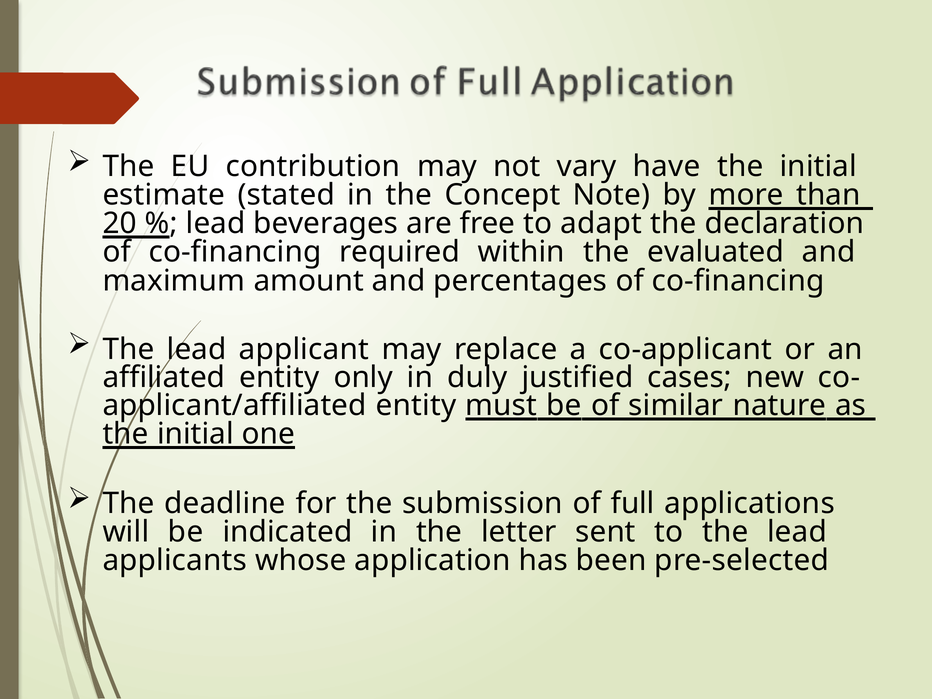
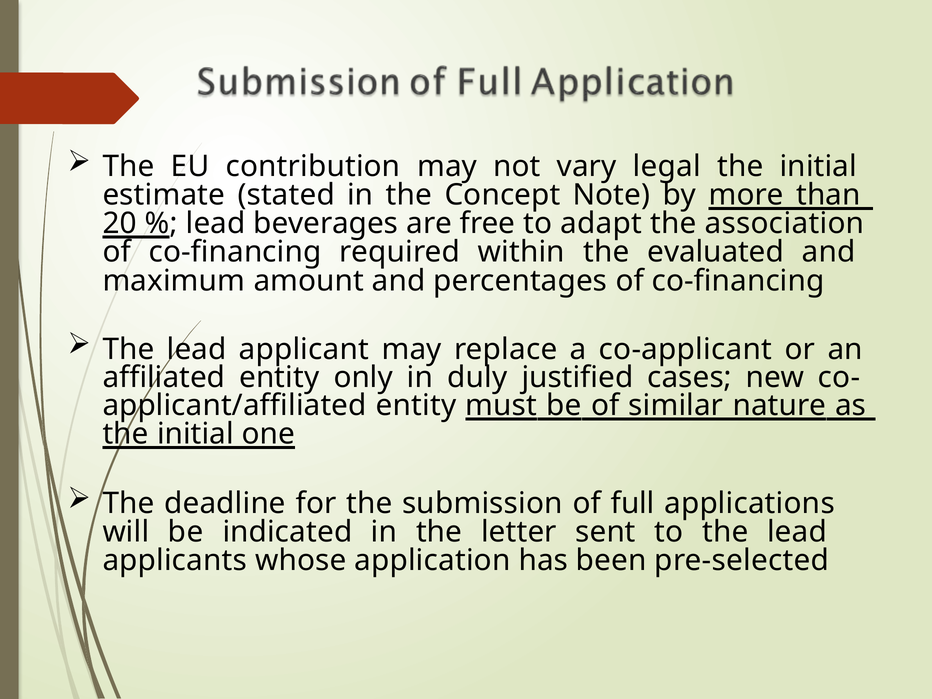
have: have -> legal (667, 167)
declaration: declaration -> association (784, 224)
